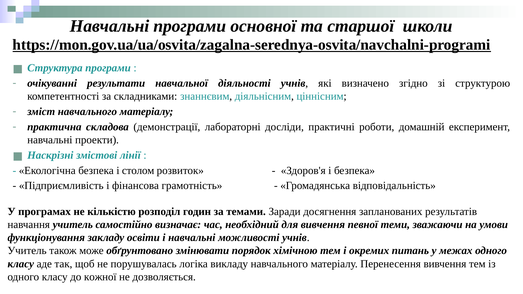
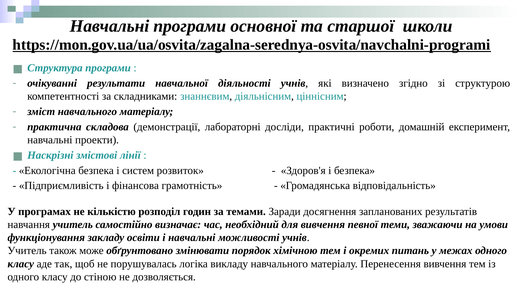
столом: столом -> систем (138, 171)
кожної: кожної -> стіною (100, 277)
